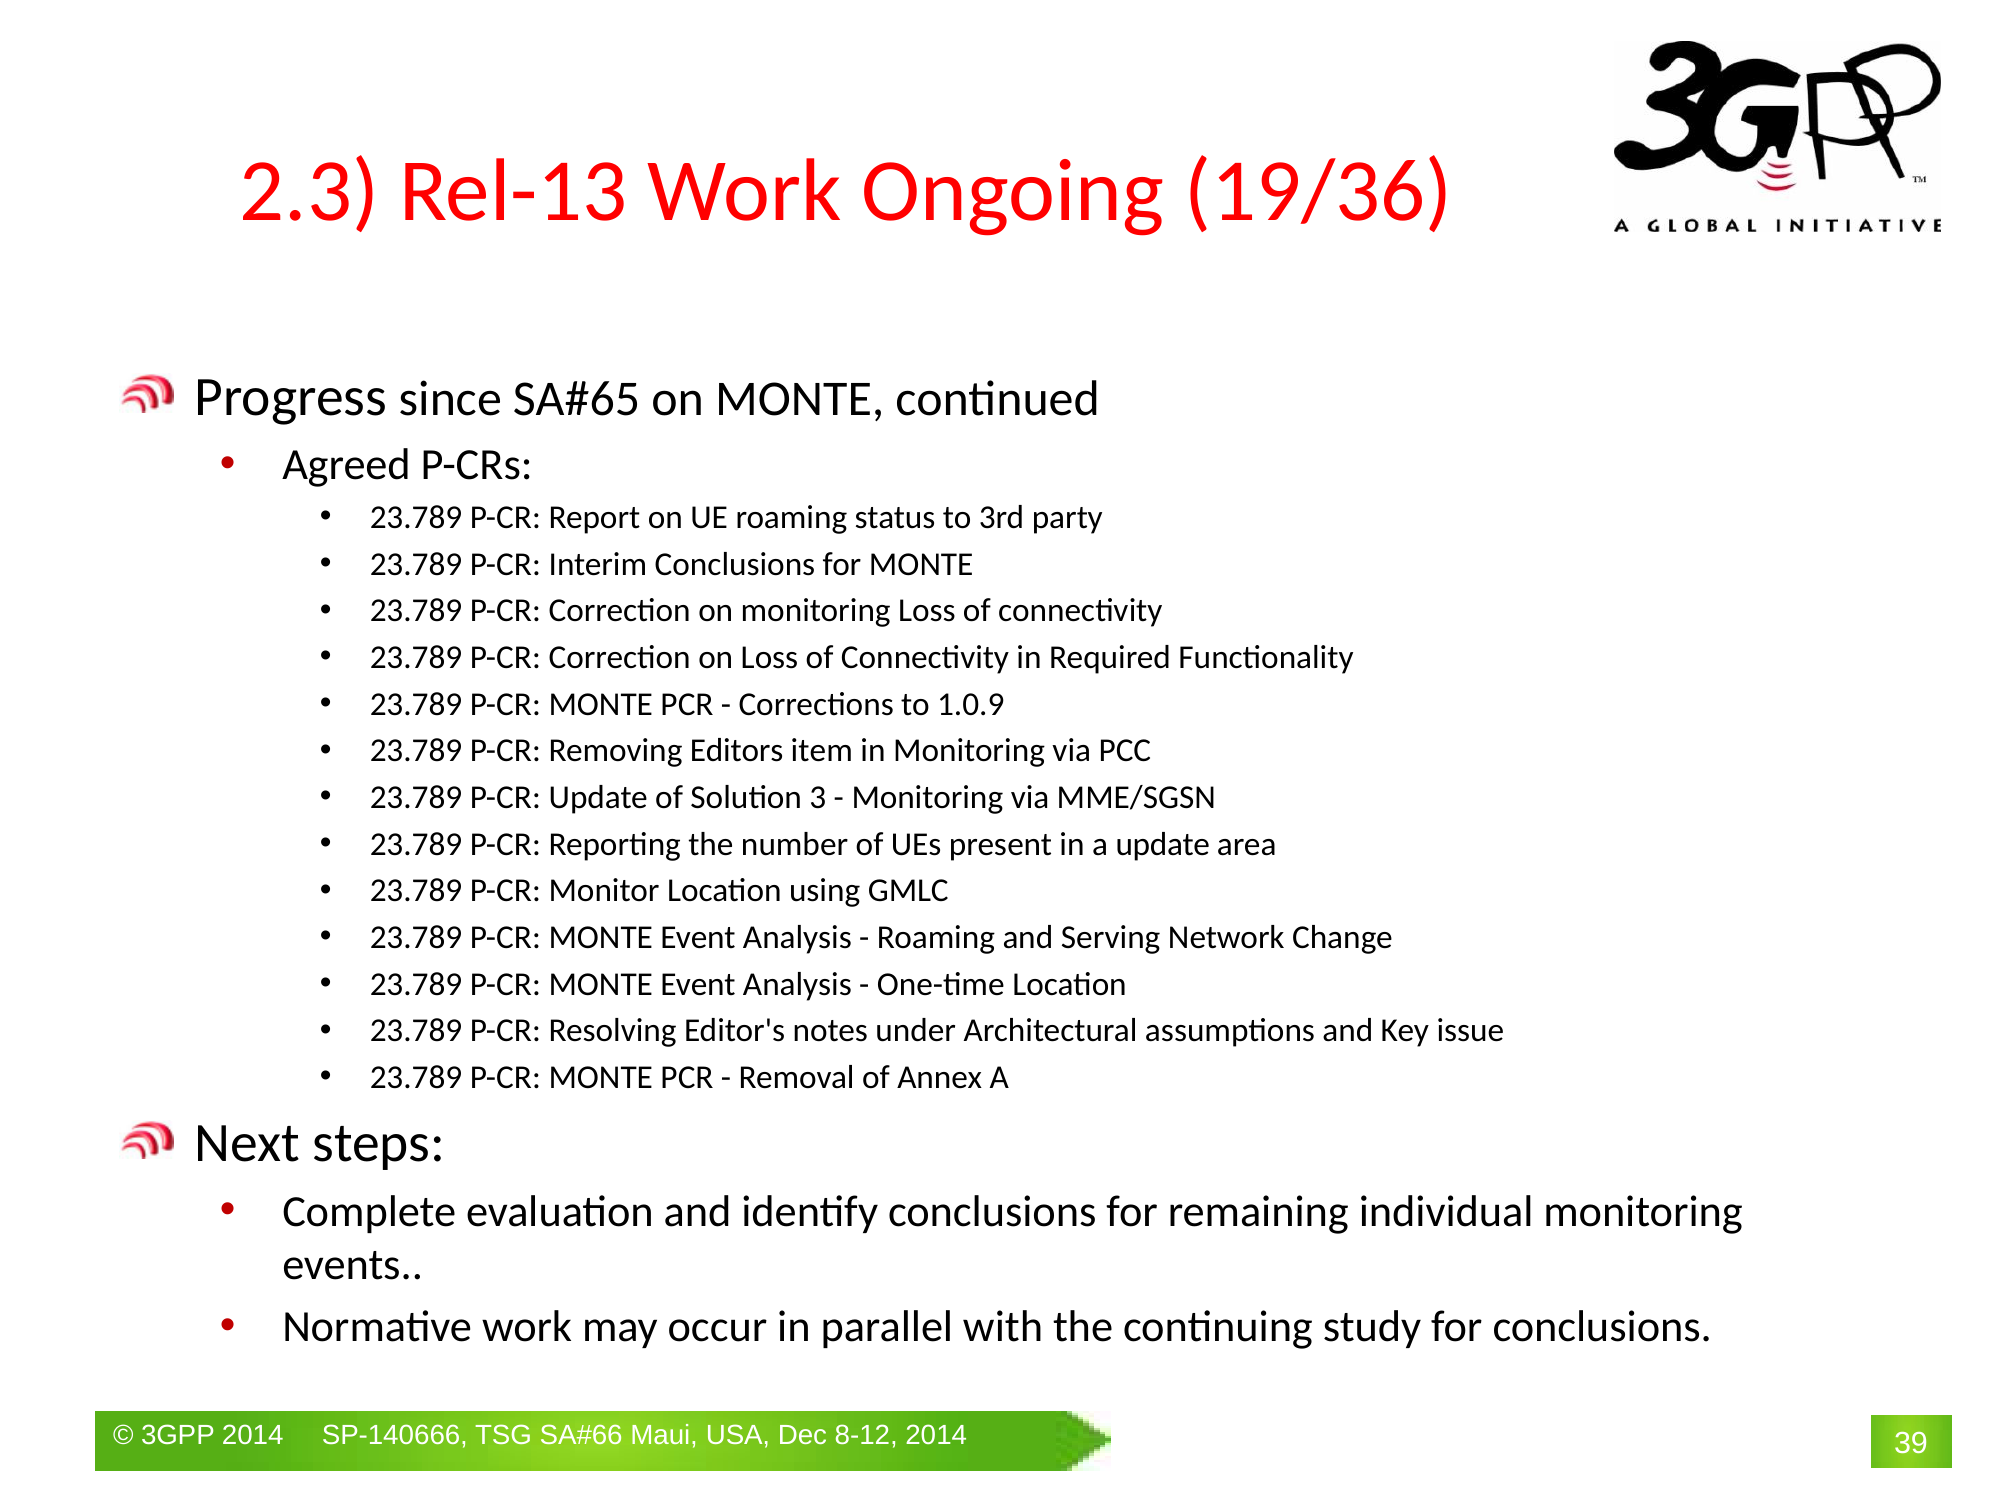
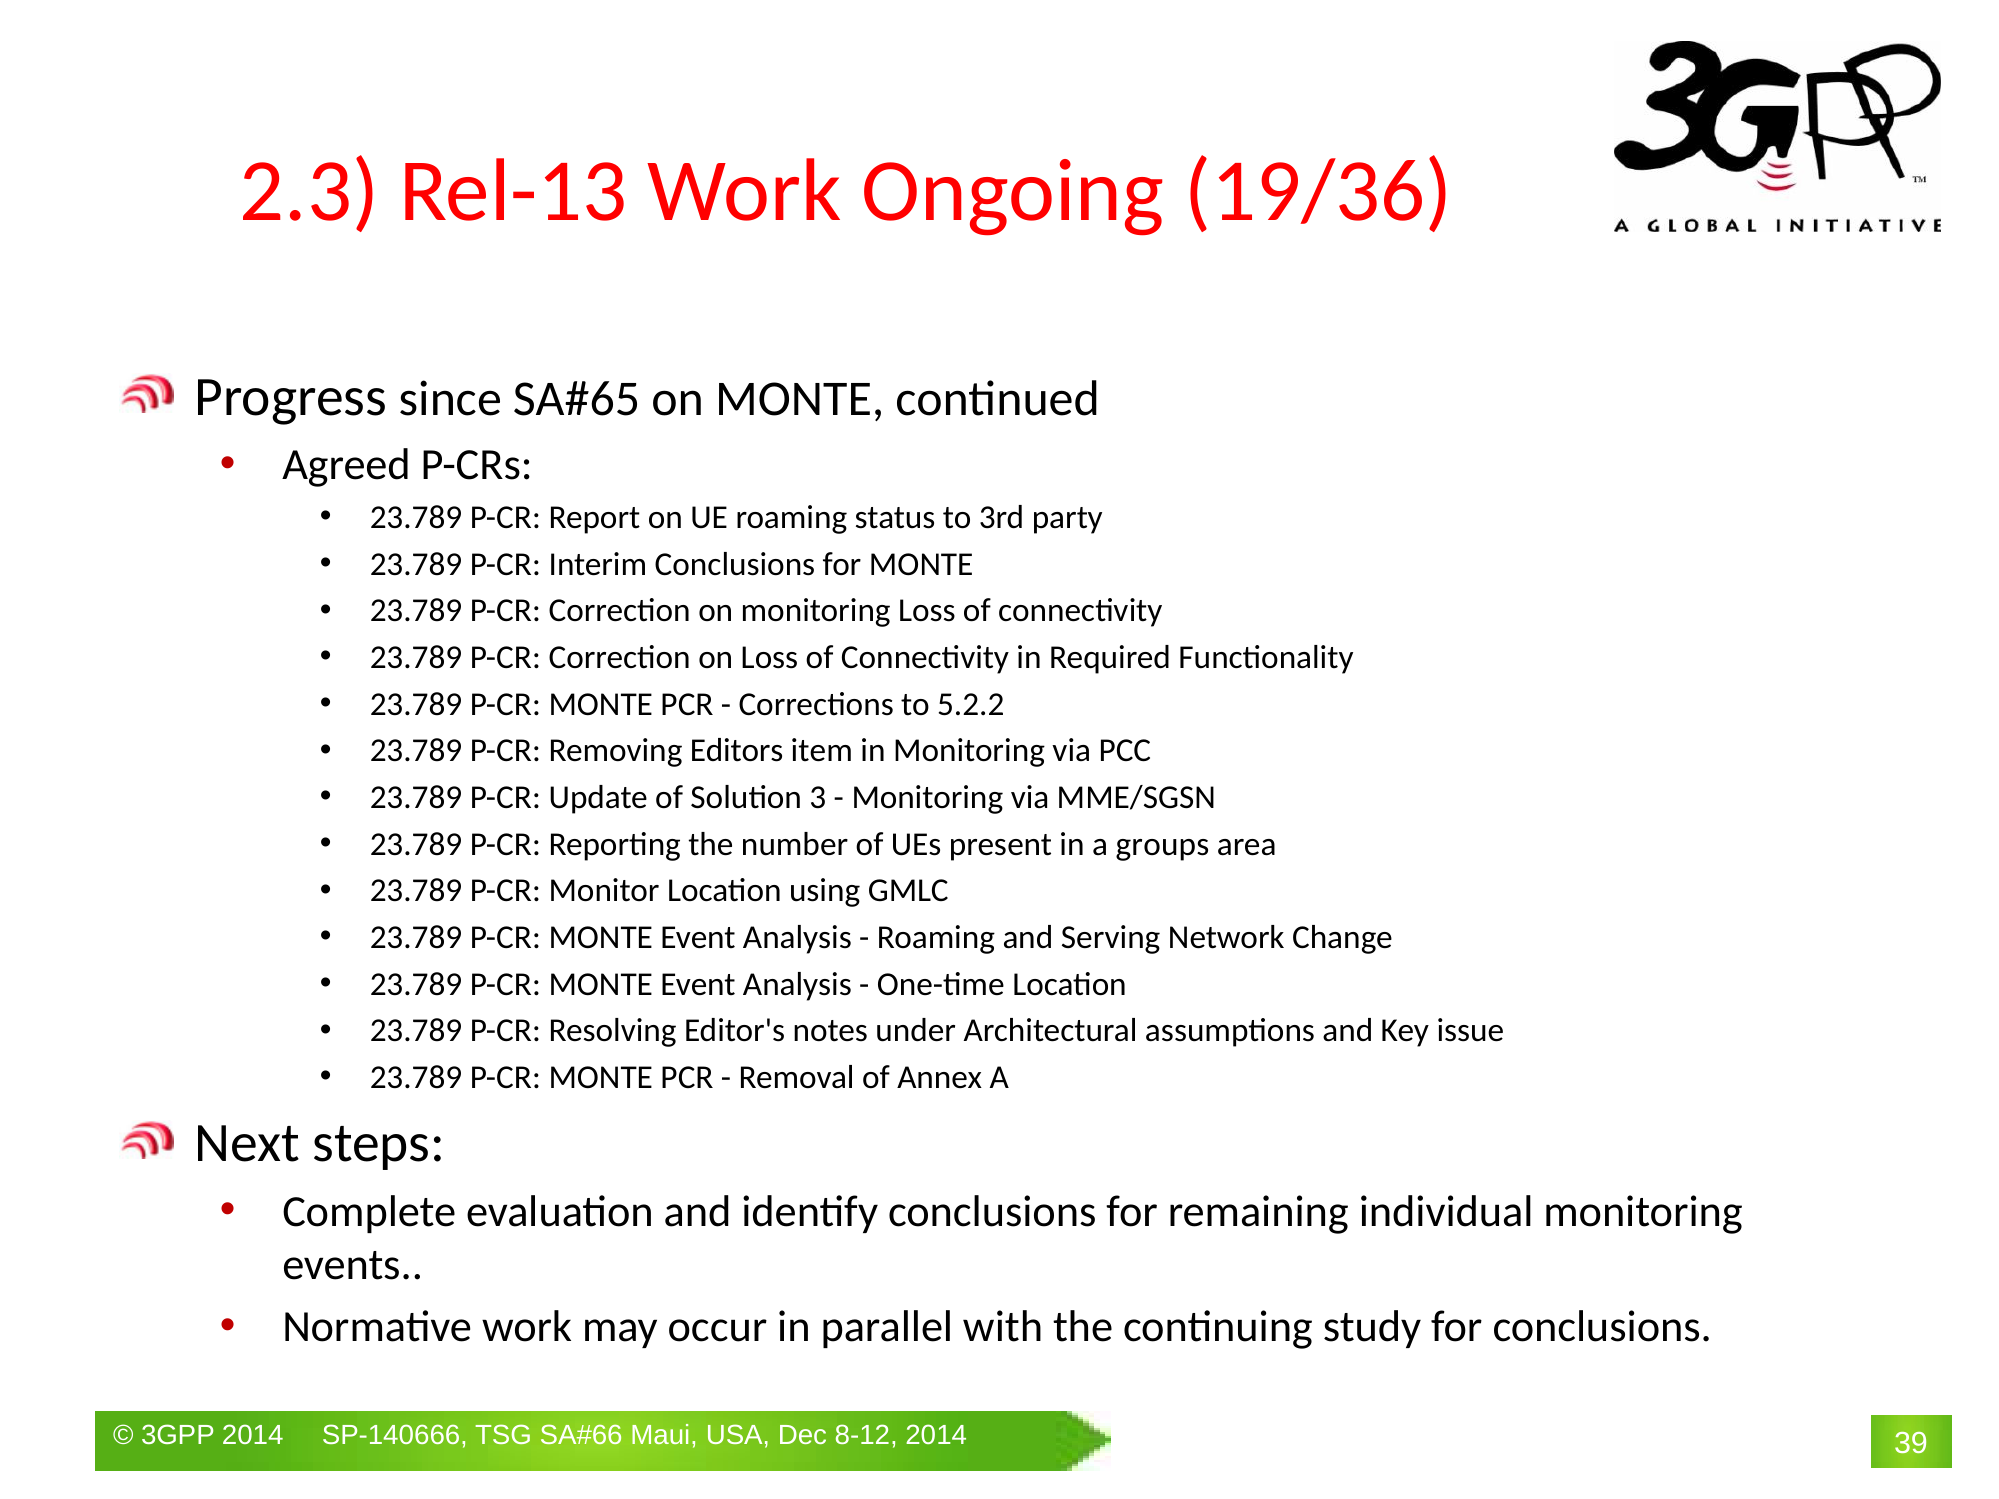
1.0.9: 1.0.9 -> 5.2.2 (971, 704)
a update: update -> groups (1162, 844)
